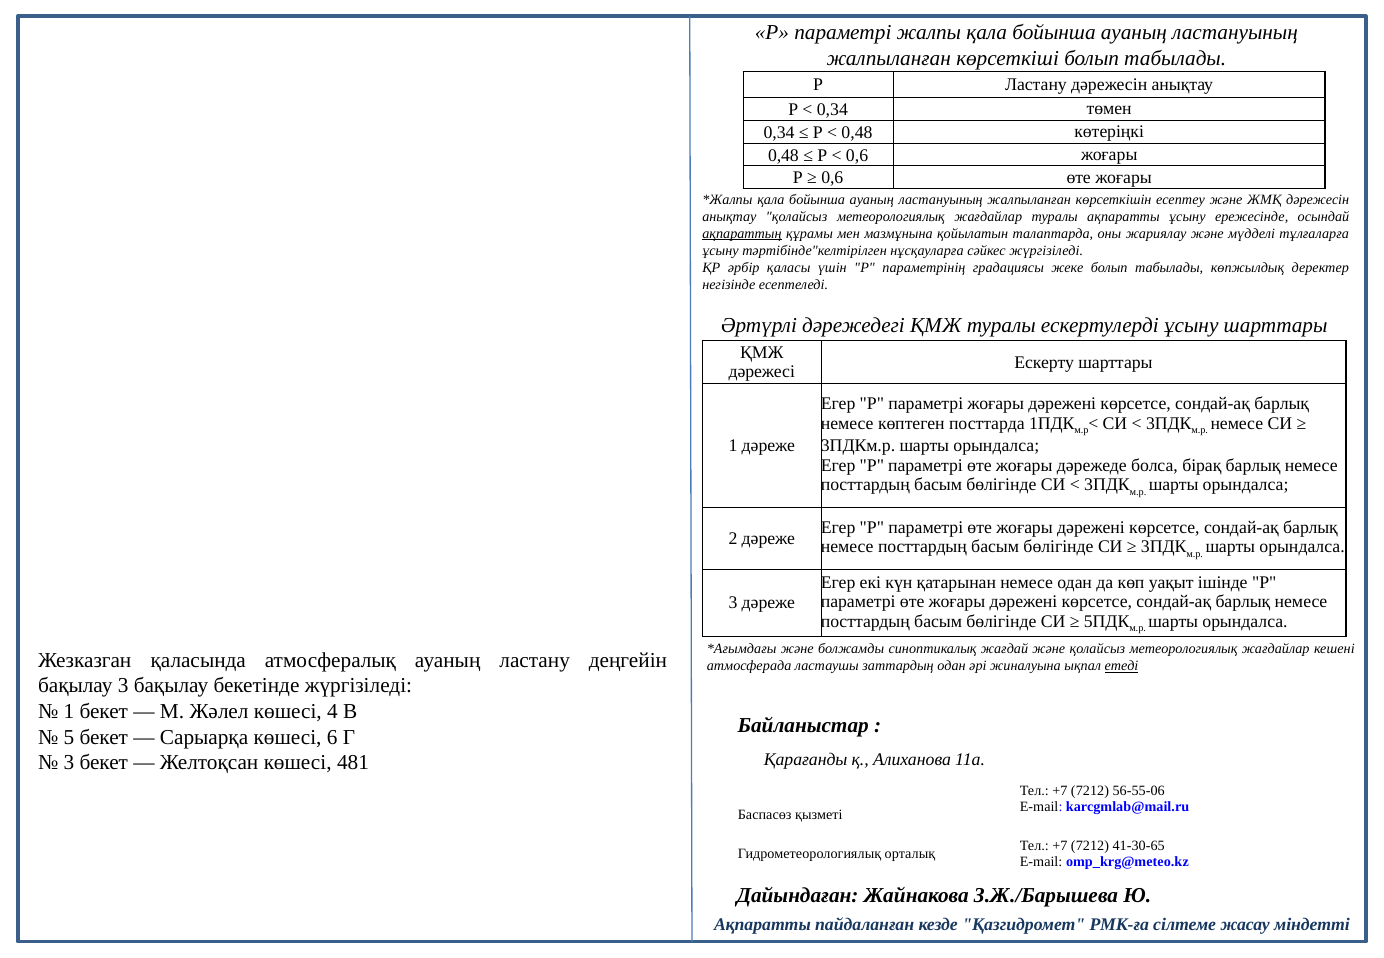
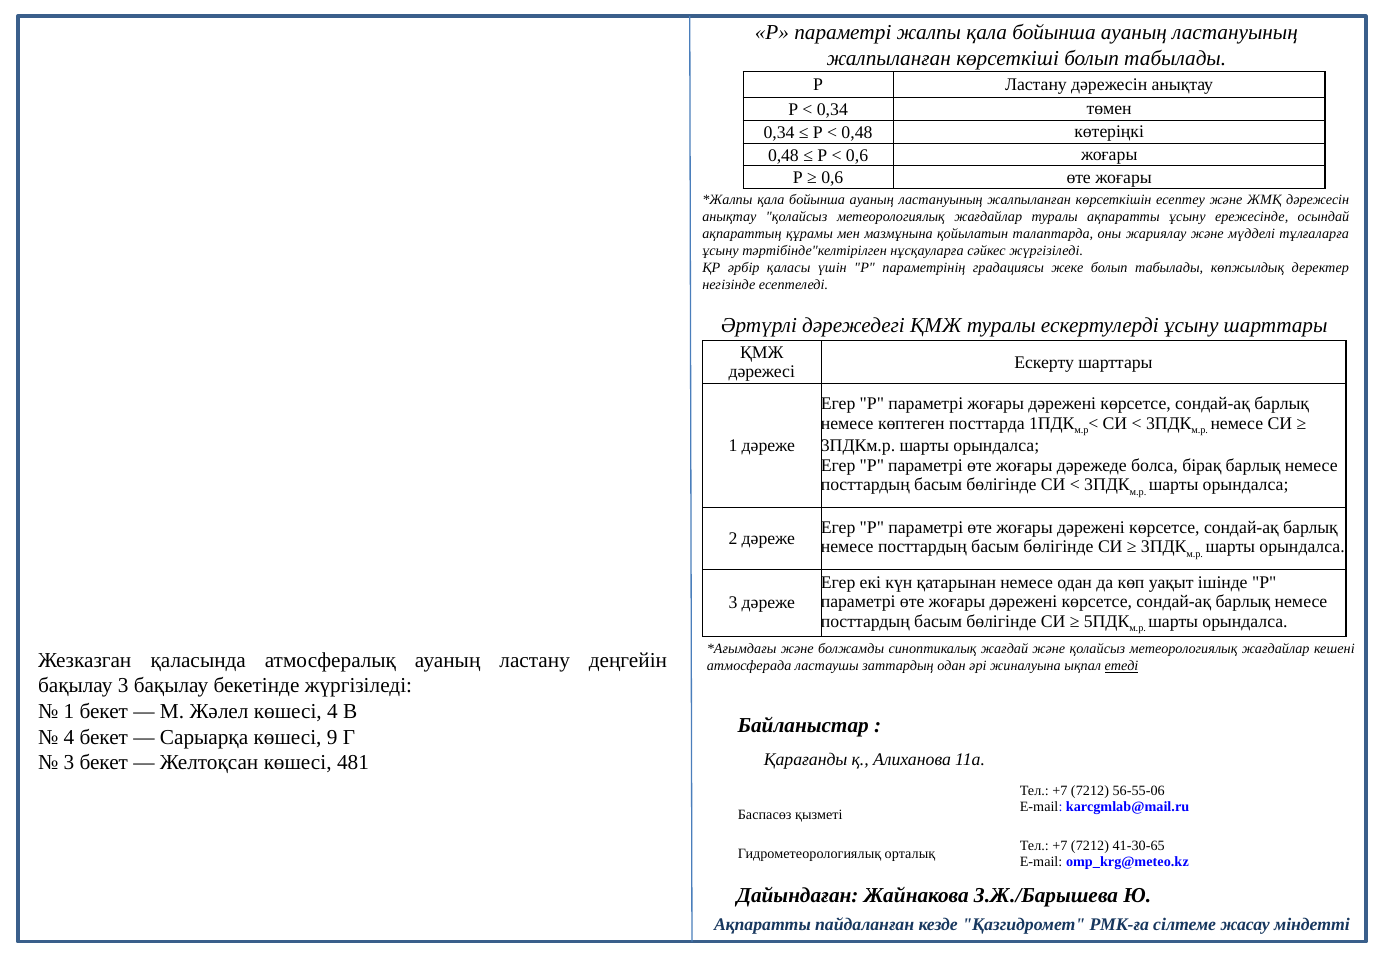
ақпараттың underline: present -> none (742, 234)
5: 5 -> 4 (69, 737)
6: 6 -> 9 (332, 737)
